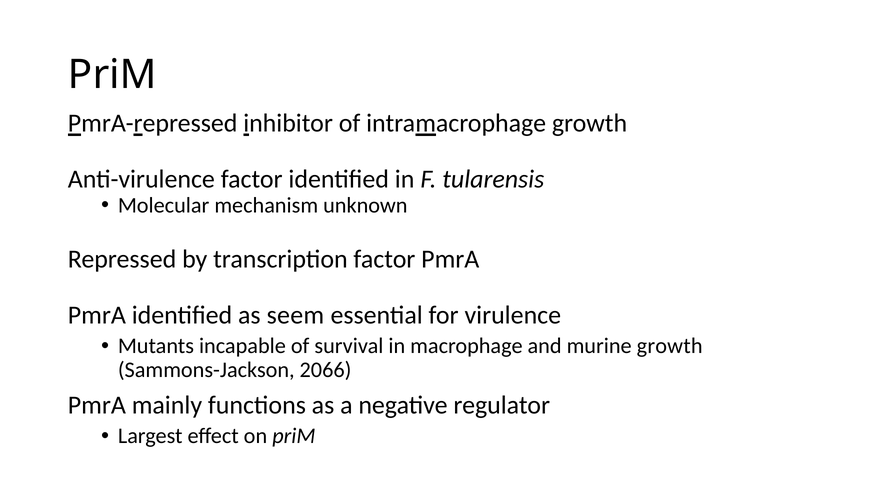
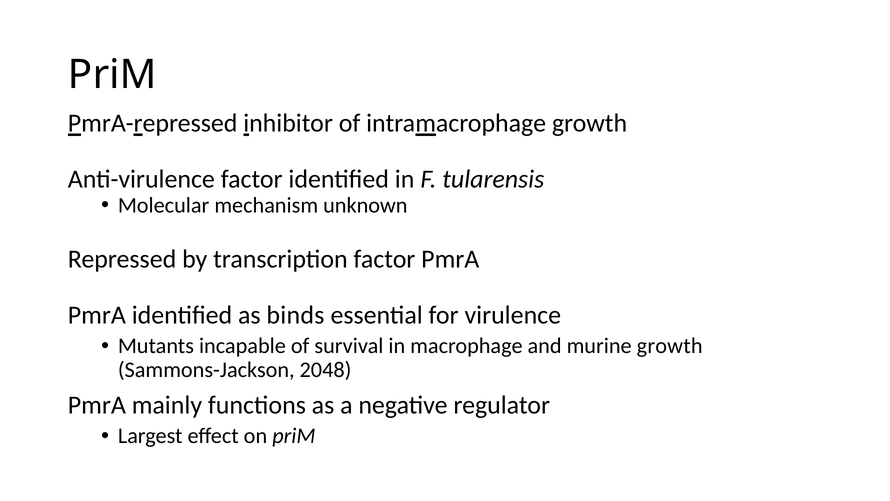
seem: seem -> binds (295, 315)
2066: 2066 -> 2048 (326, 370)
